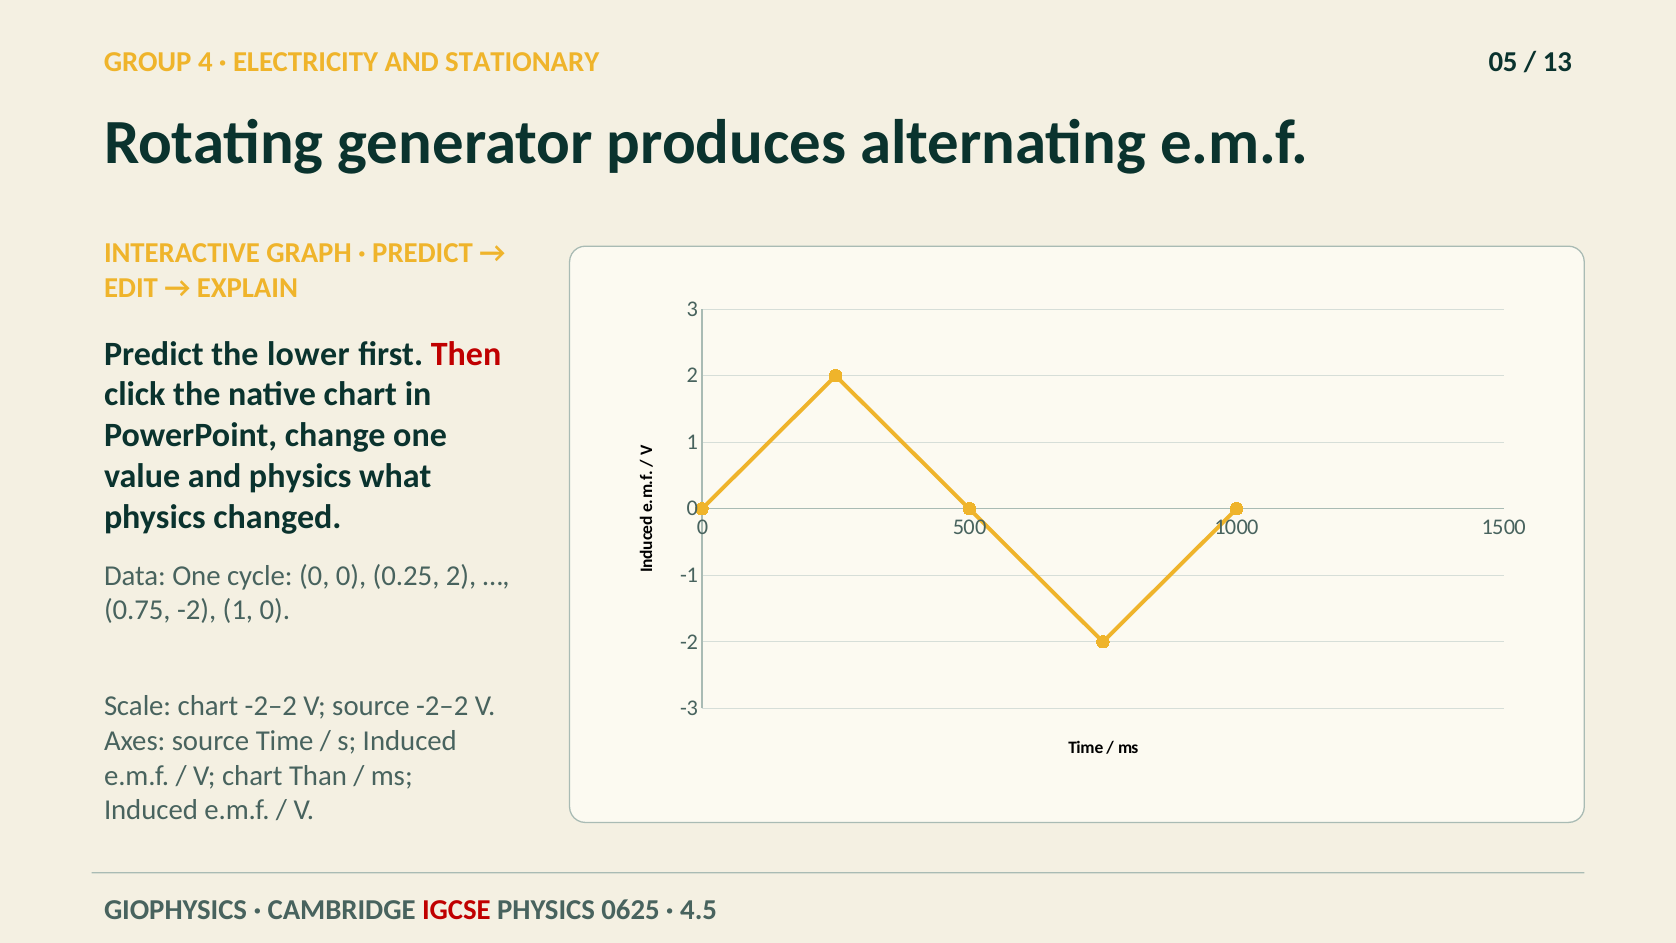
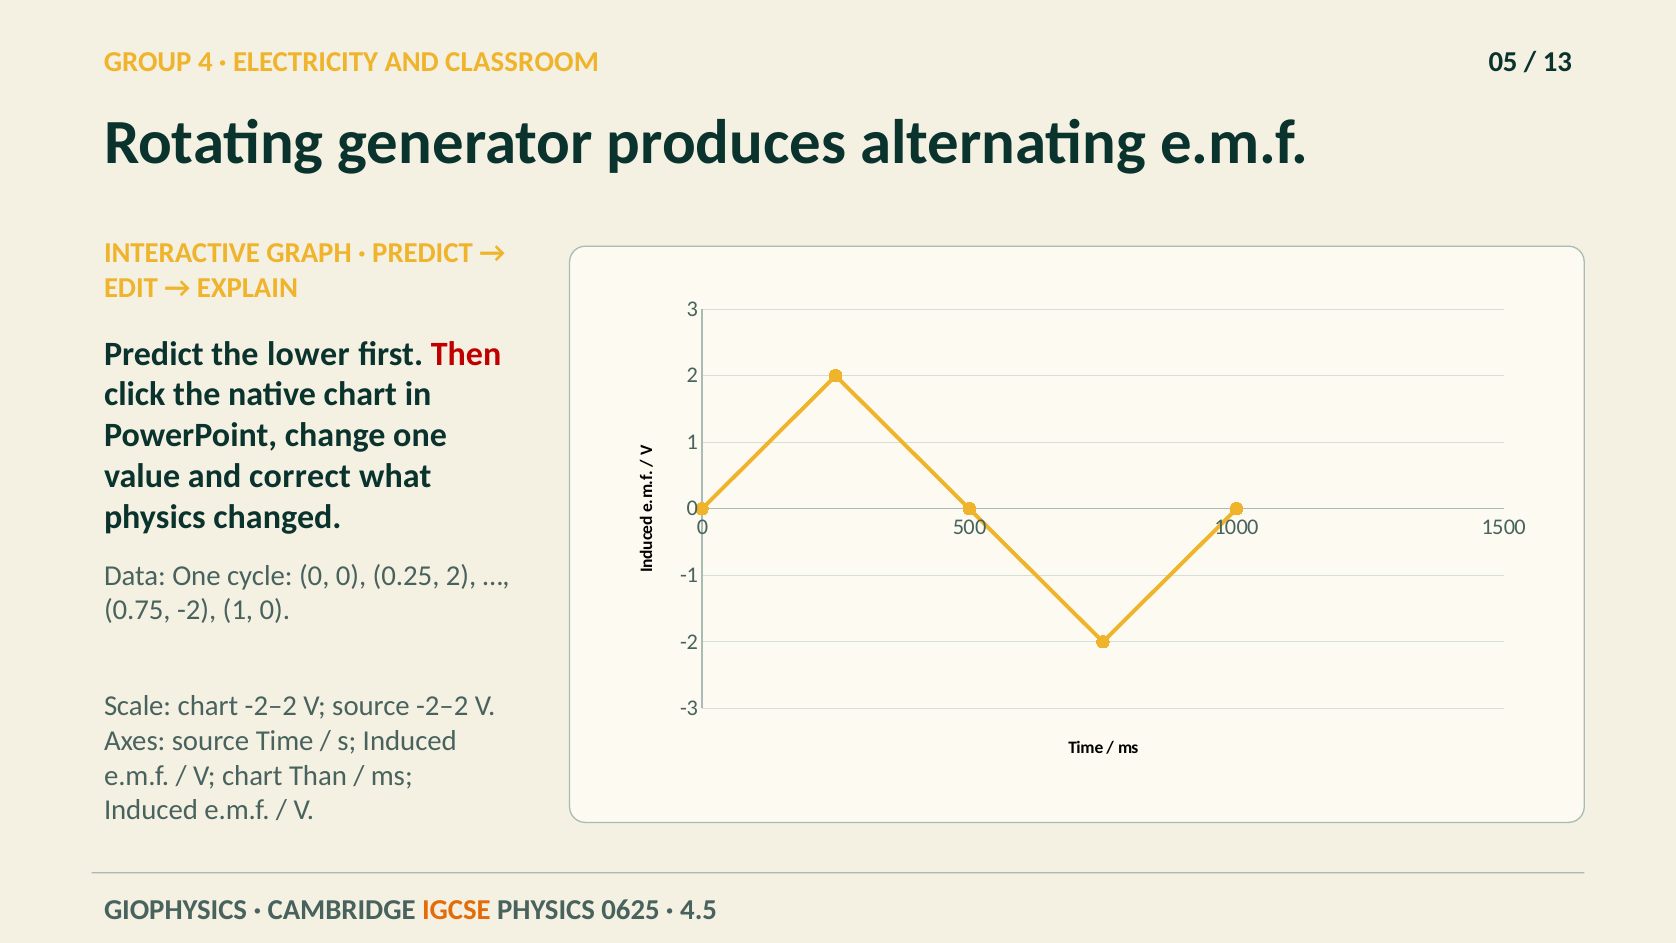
STATIONARY: STATIONARY -> CLASSROOM (522, 62)
and physics: physics -> correct (300, 476)
IGCSE colour: red -> orange (456, 909)
